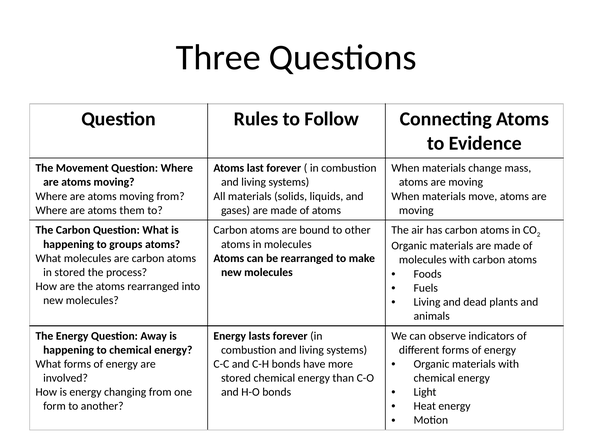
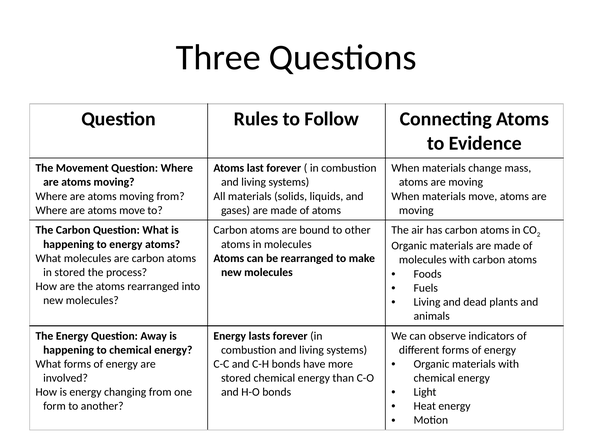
atoms them: them -> move (132, 210)
to groups: groups -> energy (126, 244)
